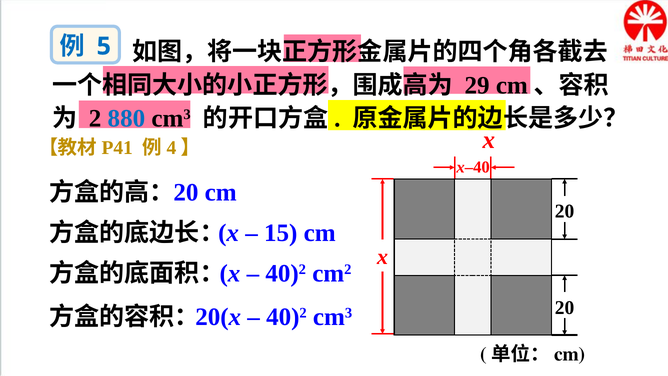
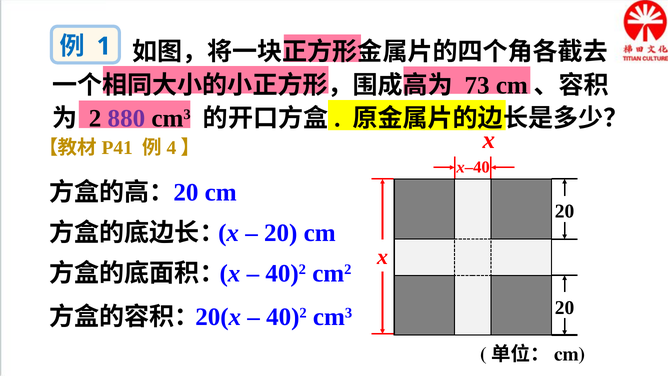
5: 5 -> 1 (104, 46)
29: 29 -> 73 (477, 85)
880 colour: blue -> purple (126, 118)
15: 15 -> 20 (281, 233)
